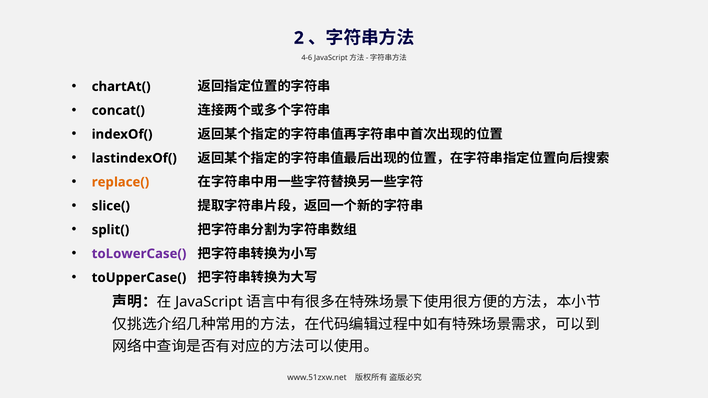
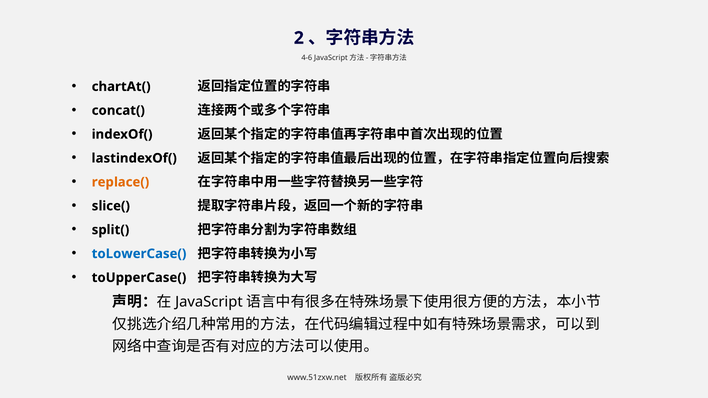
toLowerCase( colour: purple -> blue (139, 254)
